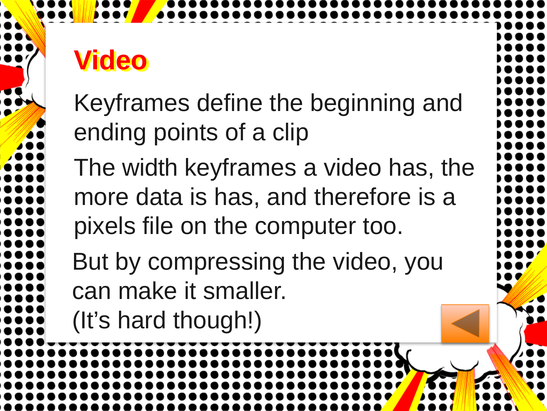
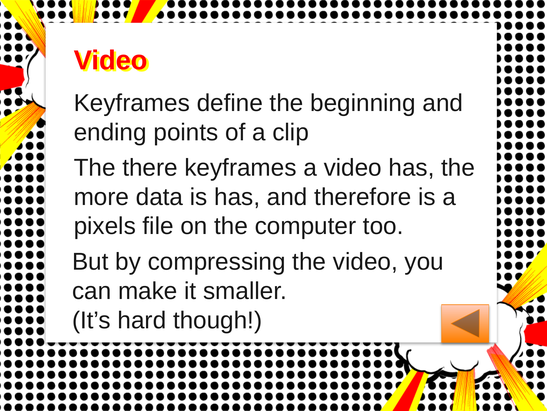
width: width -> there (150, 167)
